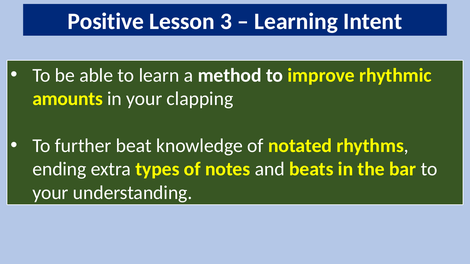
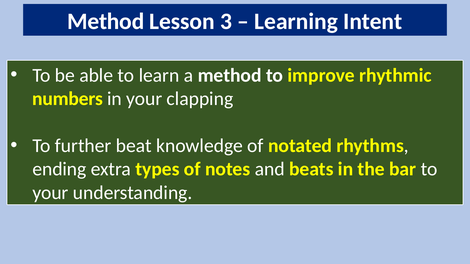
Positive: Positive -> Method (106, 21)
amounts: amounts -> numbers (68, 99)
